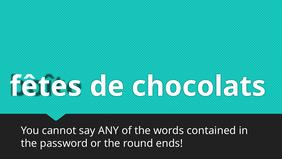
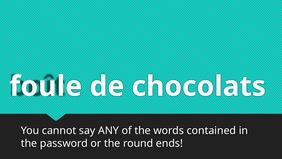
fêtes: fêtes -> foule (46, 86)
